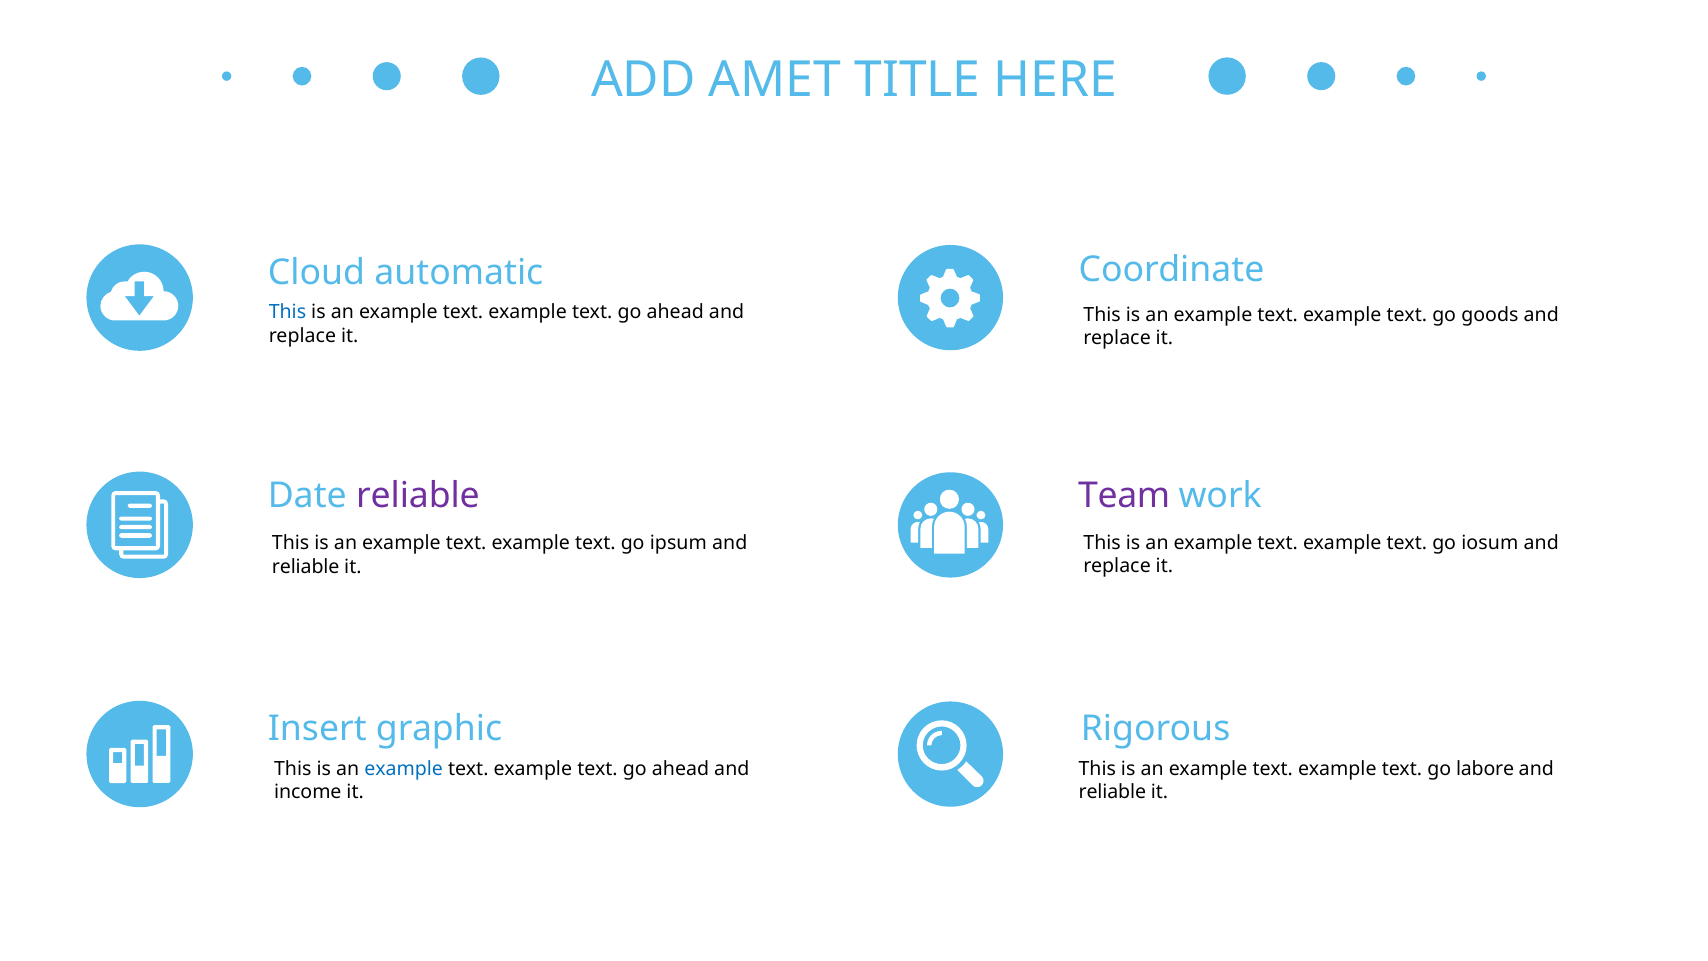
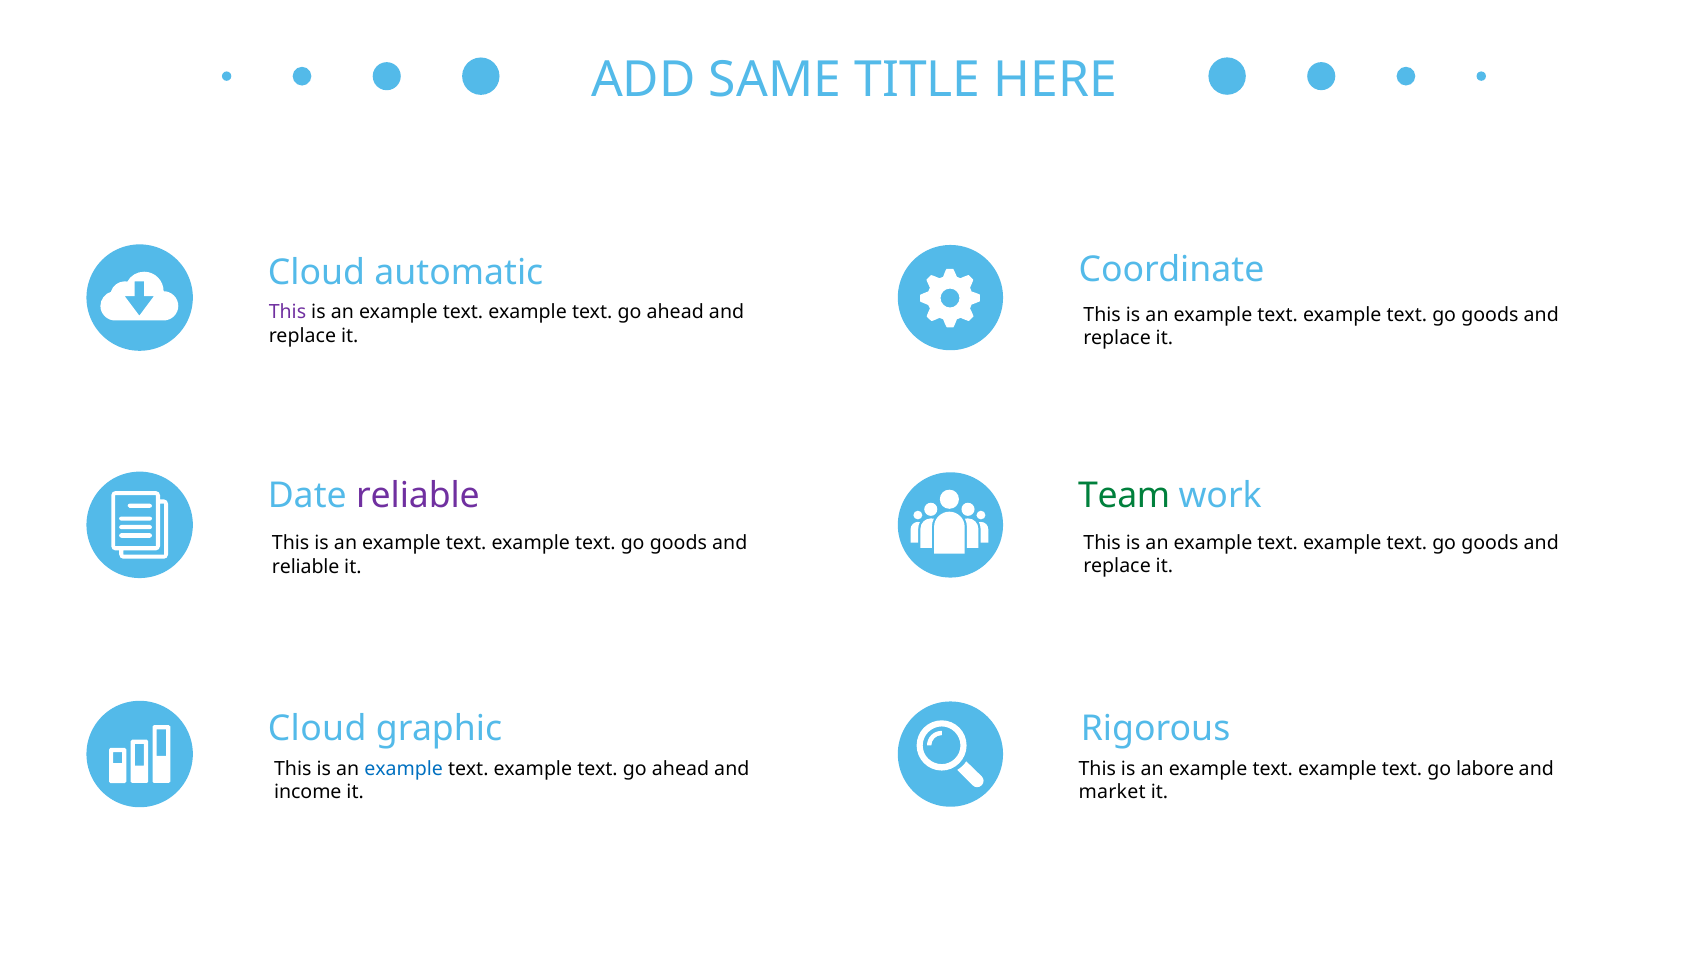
AMET: AMET -> SAME (775, 80)
This colour: blue -> purple (287, 312)
Team colour: purple -> green (1124, 496)
iosum: iosum -> goods (1490, 543)
ipsum: ipsum -> goods (678, 543)
Insert: Insert -> Cloud (317, 728)
reliable: reliable -> market (1112, 792)
